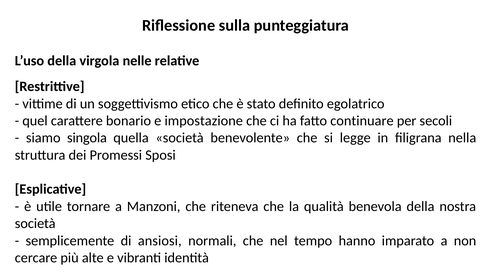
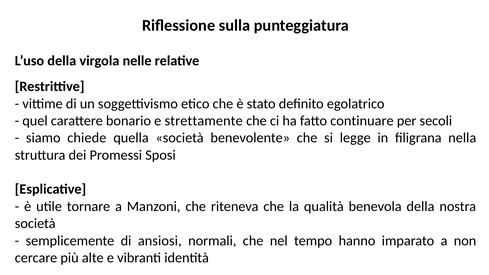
impostazione: impostazione -> strettamente (204, 121)
singola: singola -> chiede (87, 138)
